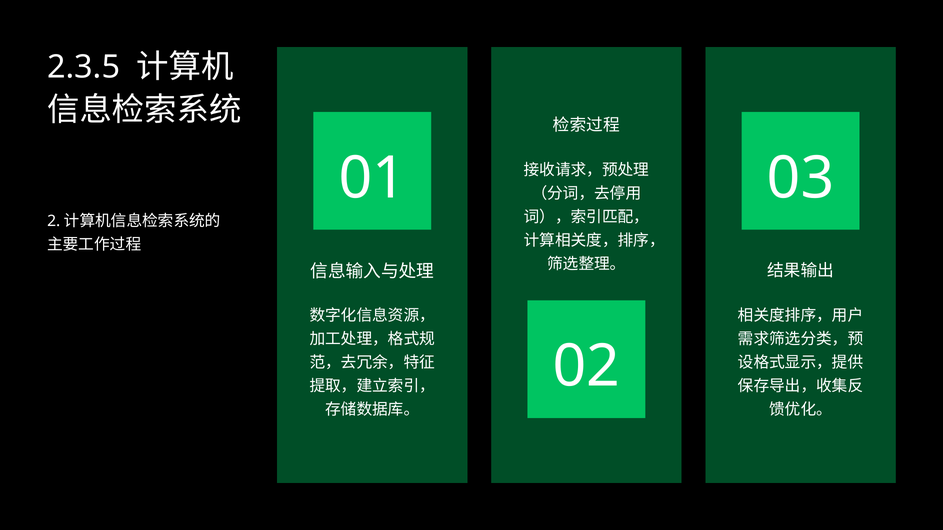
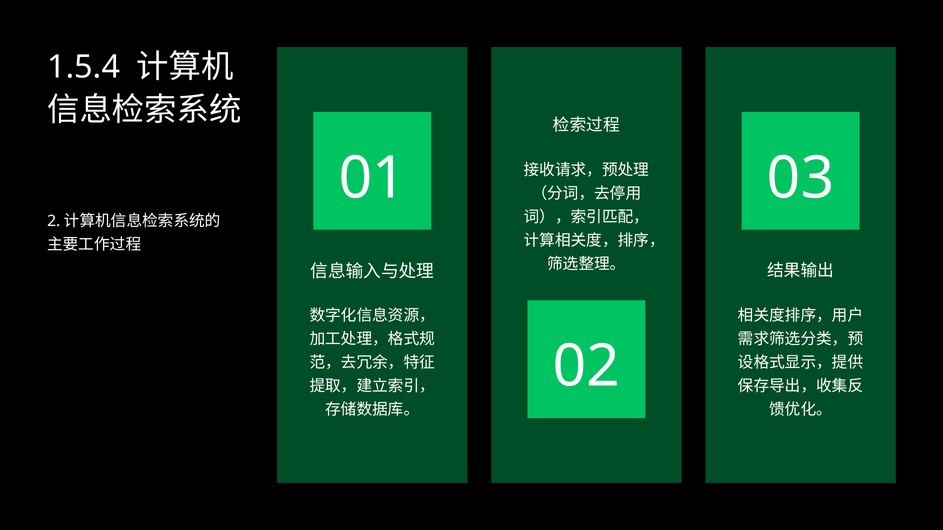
2.3.5: 2.3.5 -> 1.5.4 (84, 67)
